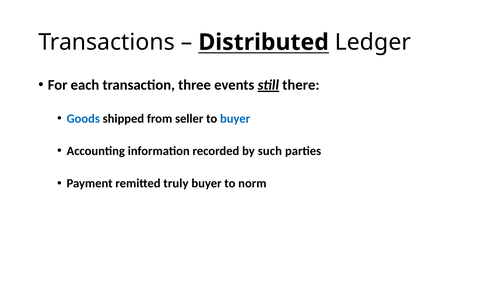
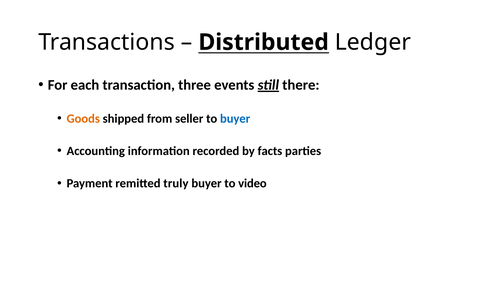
Goods colour: blue -> orange (83, 119)
such: such -> facts (270, 151)
norm: norm -> video (252, 183)
